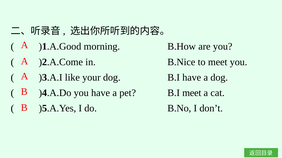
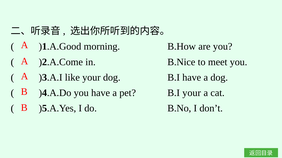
B.I meet: meet -> your (192, 93)
